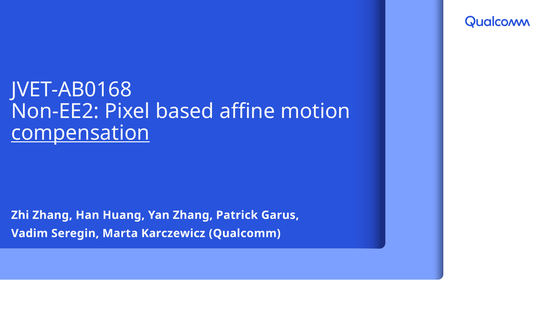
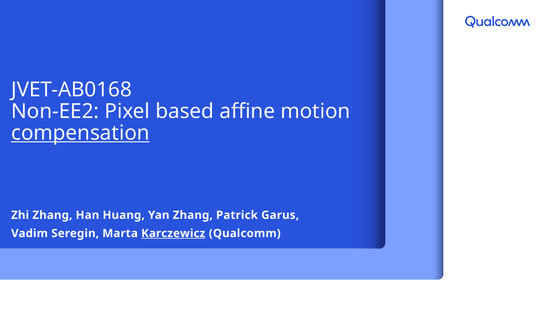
Karczewicz underline: none -> present (173, 233)
